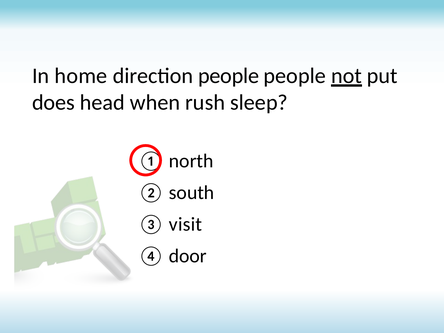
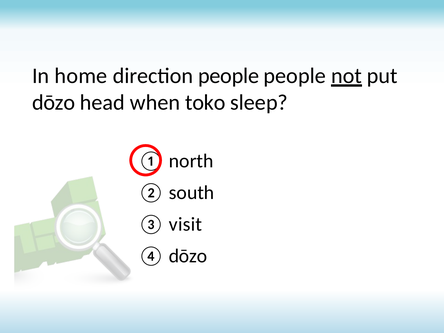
does: does -> dōzo (54, 103)
rush: rush -> toko (205, 103)
④ door: door -> dōzo (188, 256)
